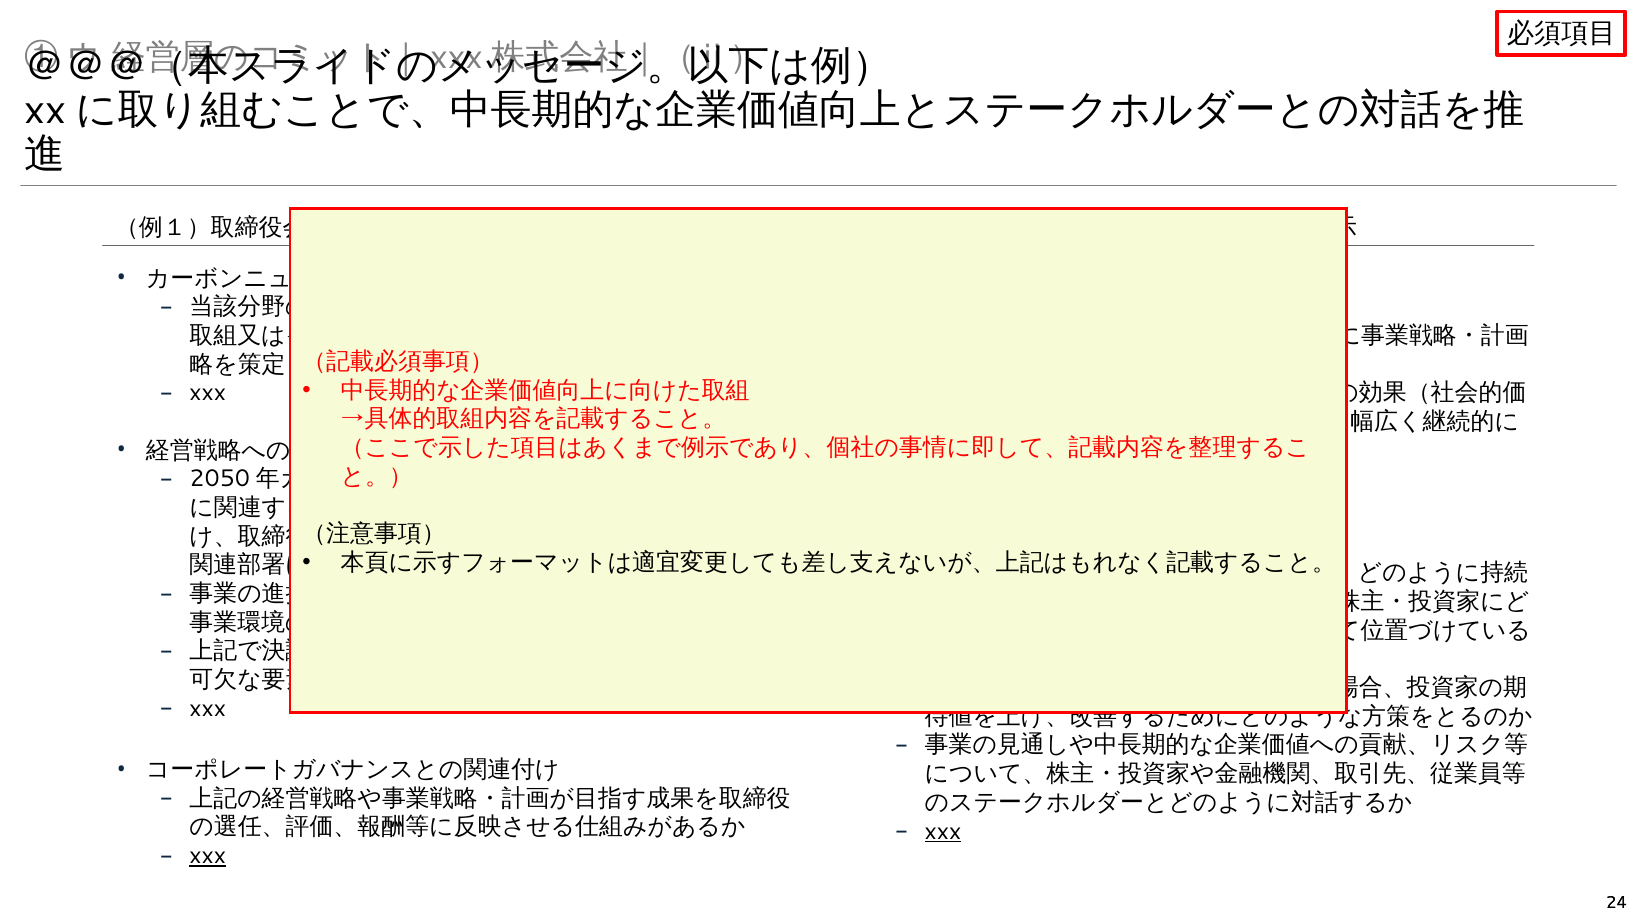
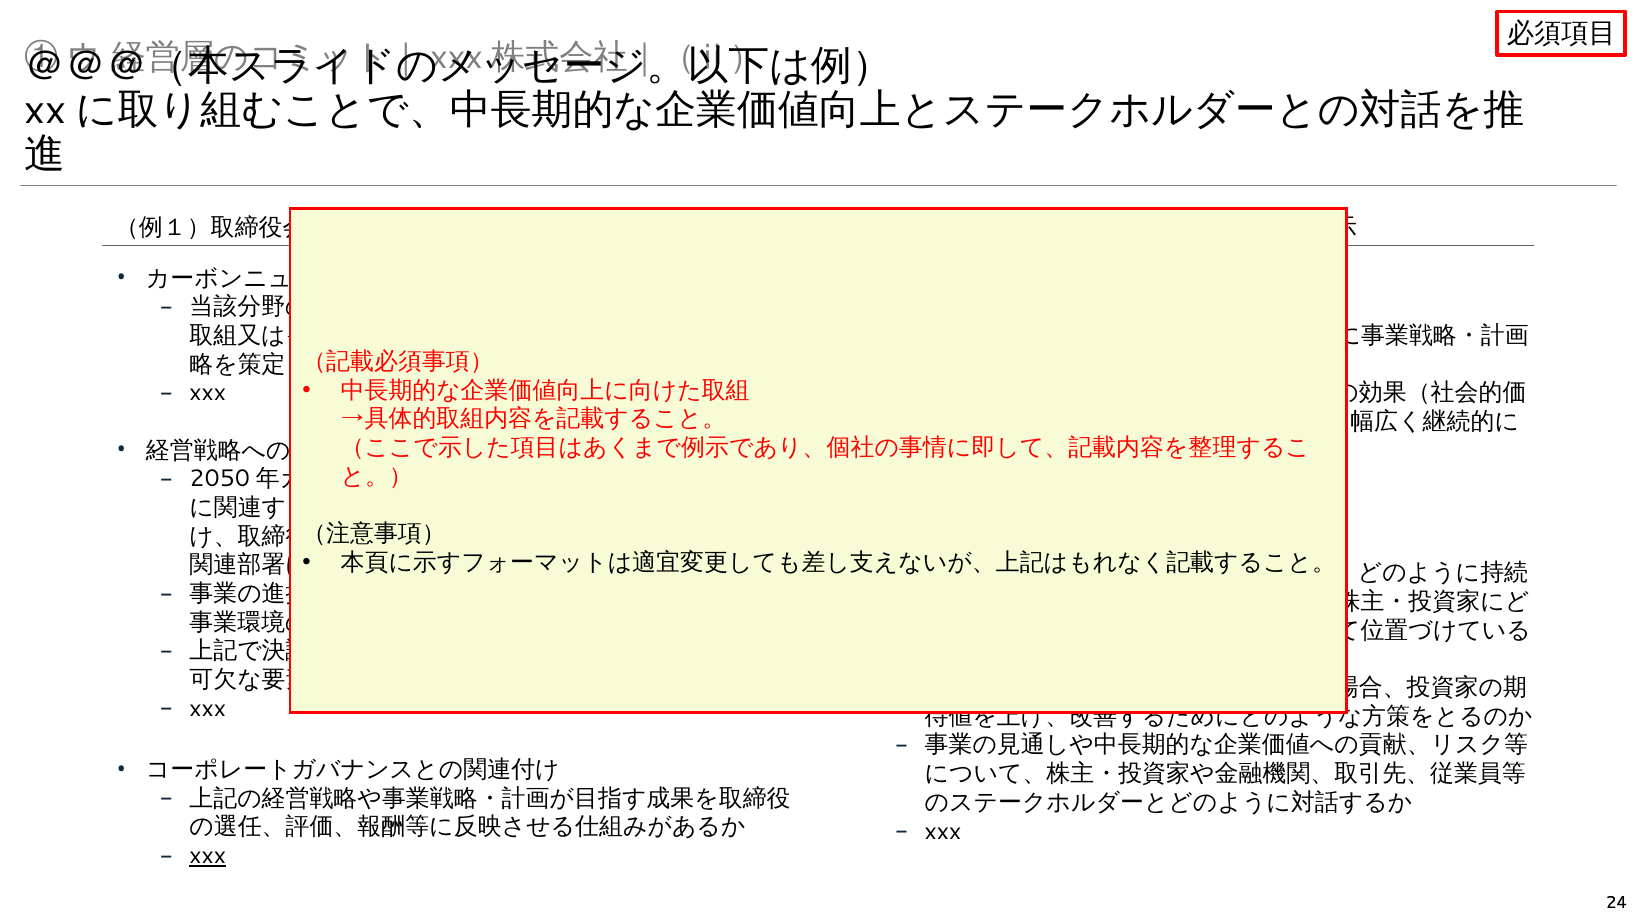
xxx underline: present -> none (943, 831)
